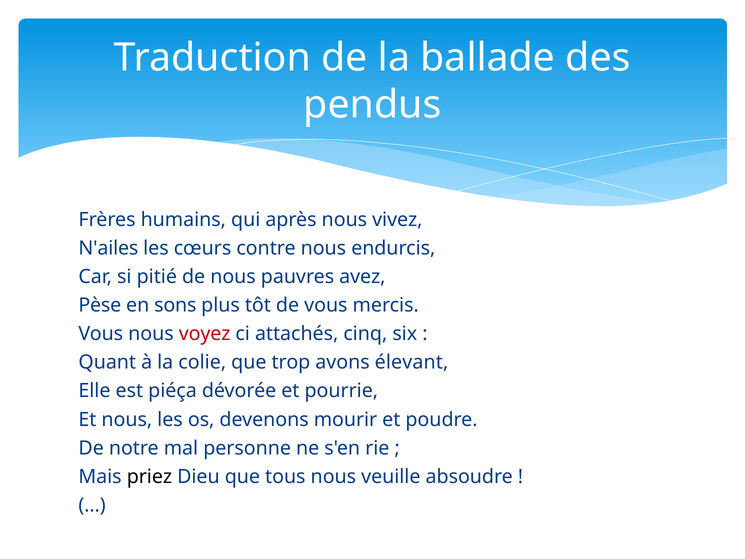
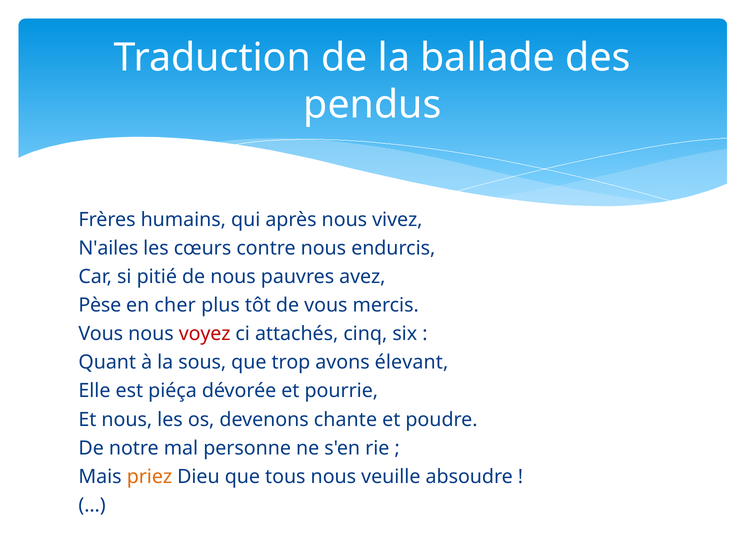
sons: sons -> cher (175, 305)
colie: colie -> sous (202, 362)
mourir: mourir -> chante (345, 419)
priez colour: black -> orange (149, 476)
